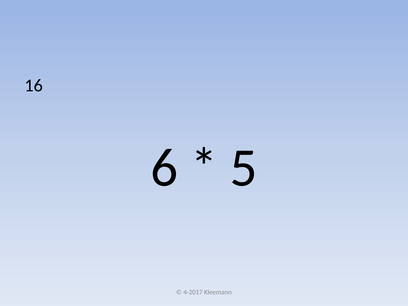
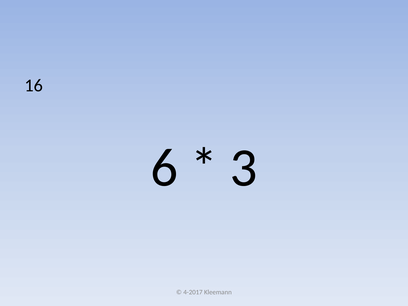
5: 5 -> 3 (244, 168)
